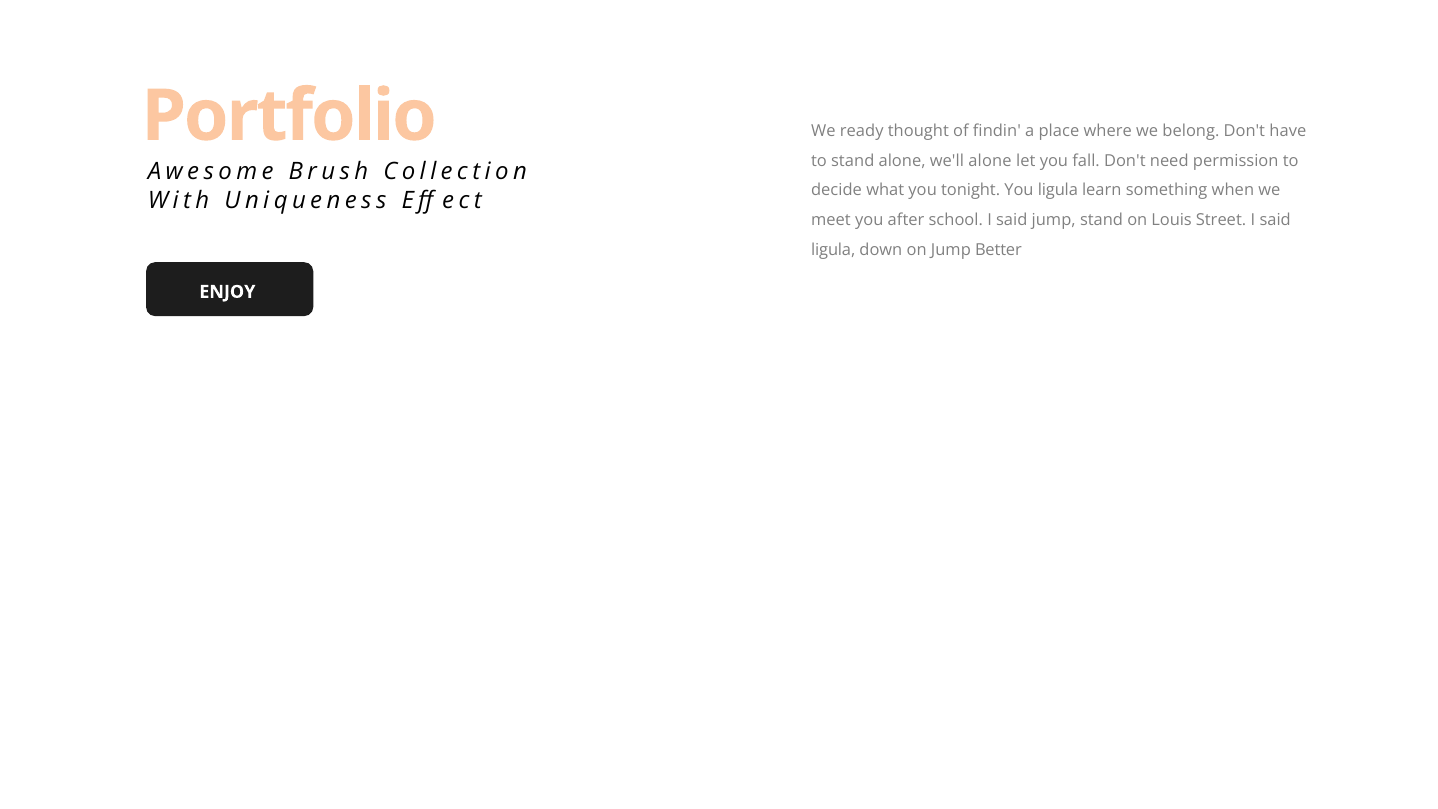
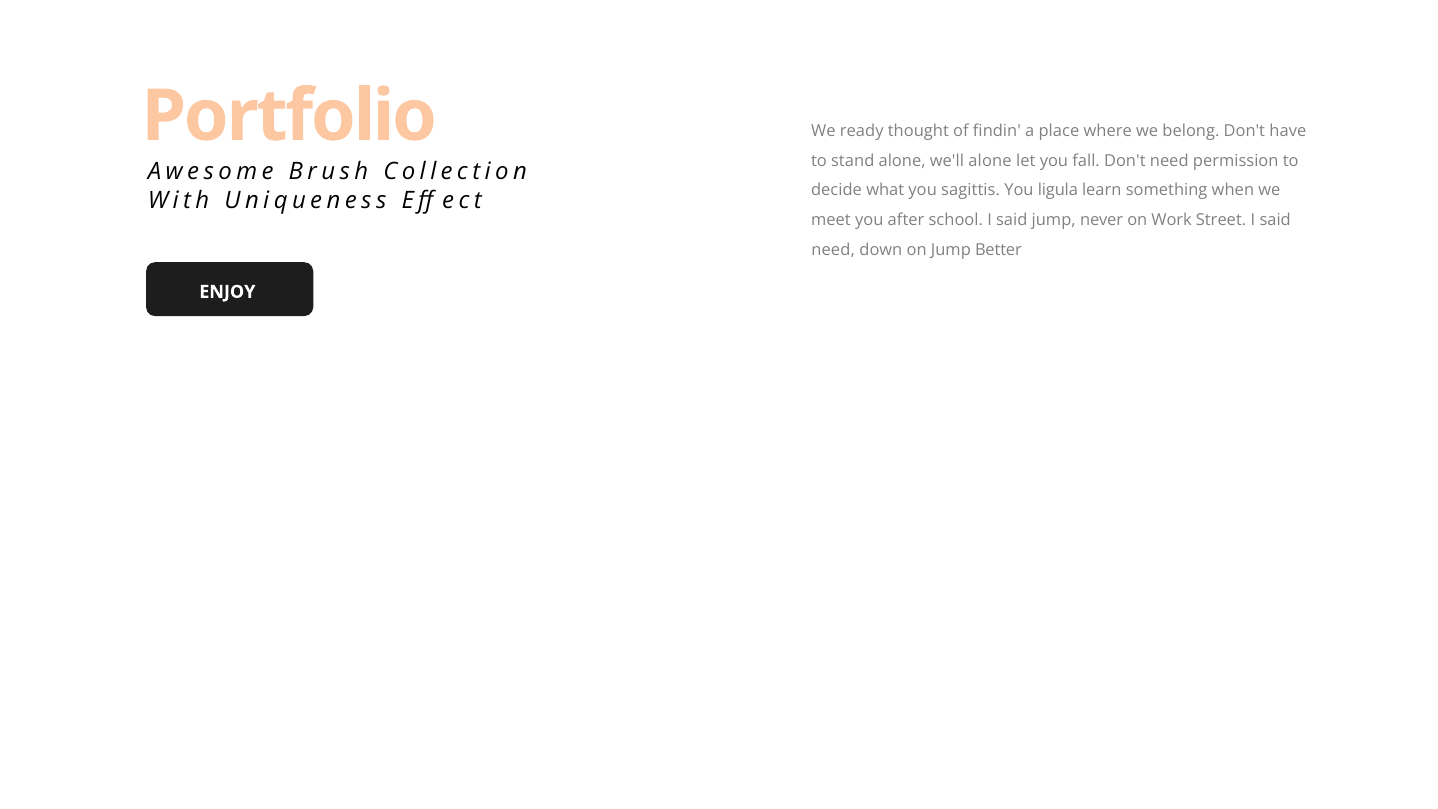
tonight: tonight -> sagittis (971, 190)
jump stand: stand -> never (1102, 220)
Louis: Louis -> Work (1172, 220)
ligula: ligula -> need (833, 250)
